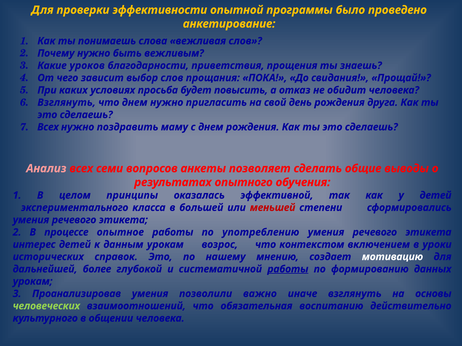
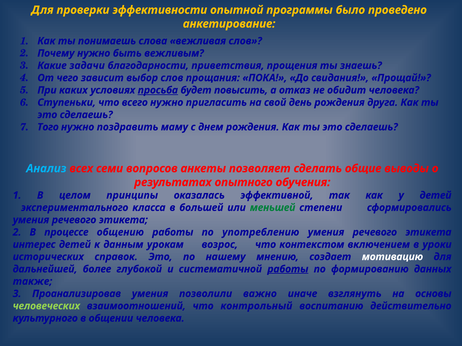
уроков: уроков -> задачи (87, 66)
просьба underline: none -> present (158, 90)
Взглянуть: Взглянуть -> Ступеньки (67, 103)
что днем: днем -> всего (135, 103)
Всех: Всех -> Того (48, 127)
Анализ colour: pink -> light blue (46, 169)
меньшей colour: red -> green (273, 208)
опытное: опытное -> общению (120, 233)
урокам: урокам -> также (33, 282)
обязательная: обязательная -> контрольный (256, 306)
